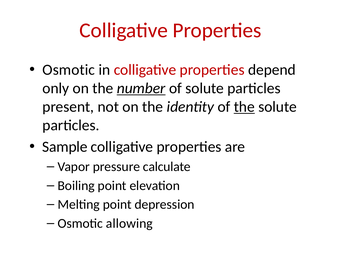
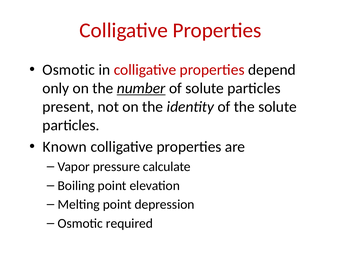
the underline: present -> none (244, 107)
Sample: Sample -> Known (65, 147)
allowing: allowing -> required (129, 224)
